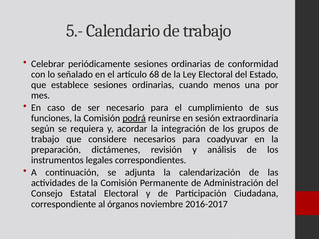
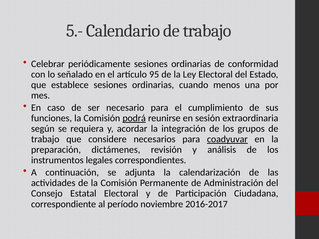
68: 68 -> 95 (154, 74)
coadyuvar underline: none -> present (227, 139)
órganos: órganos -> período (123, 204)
